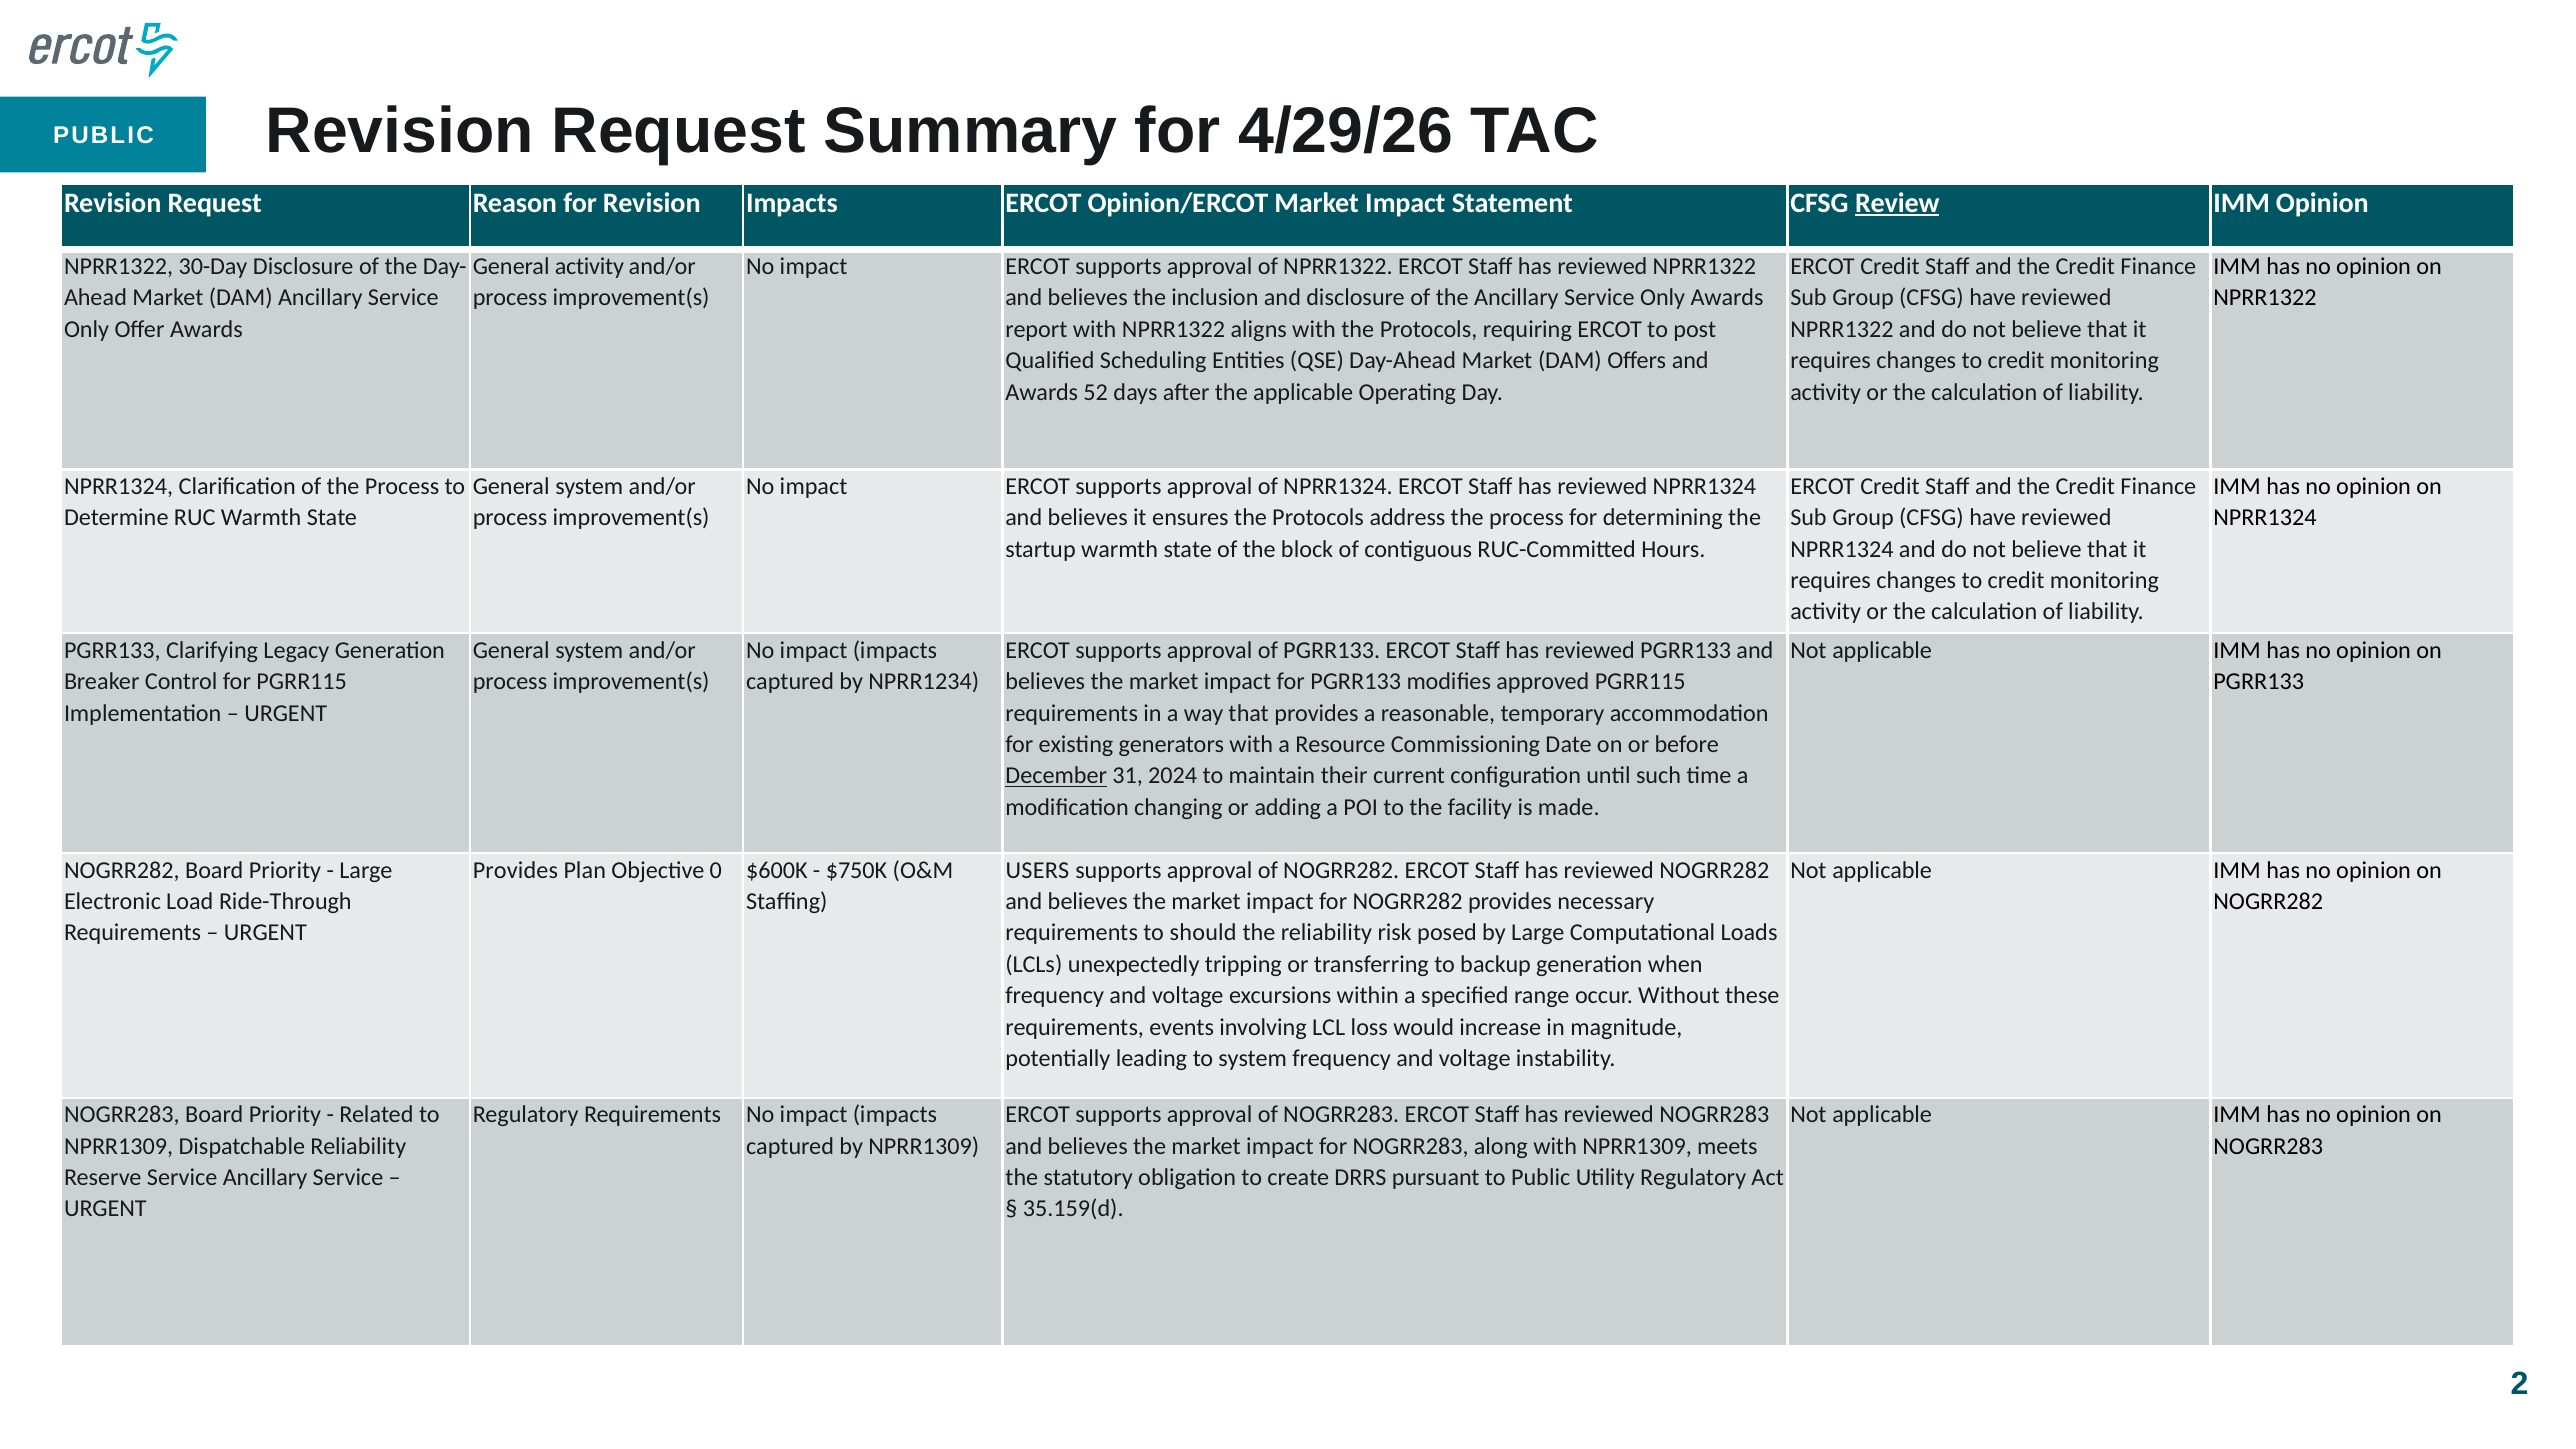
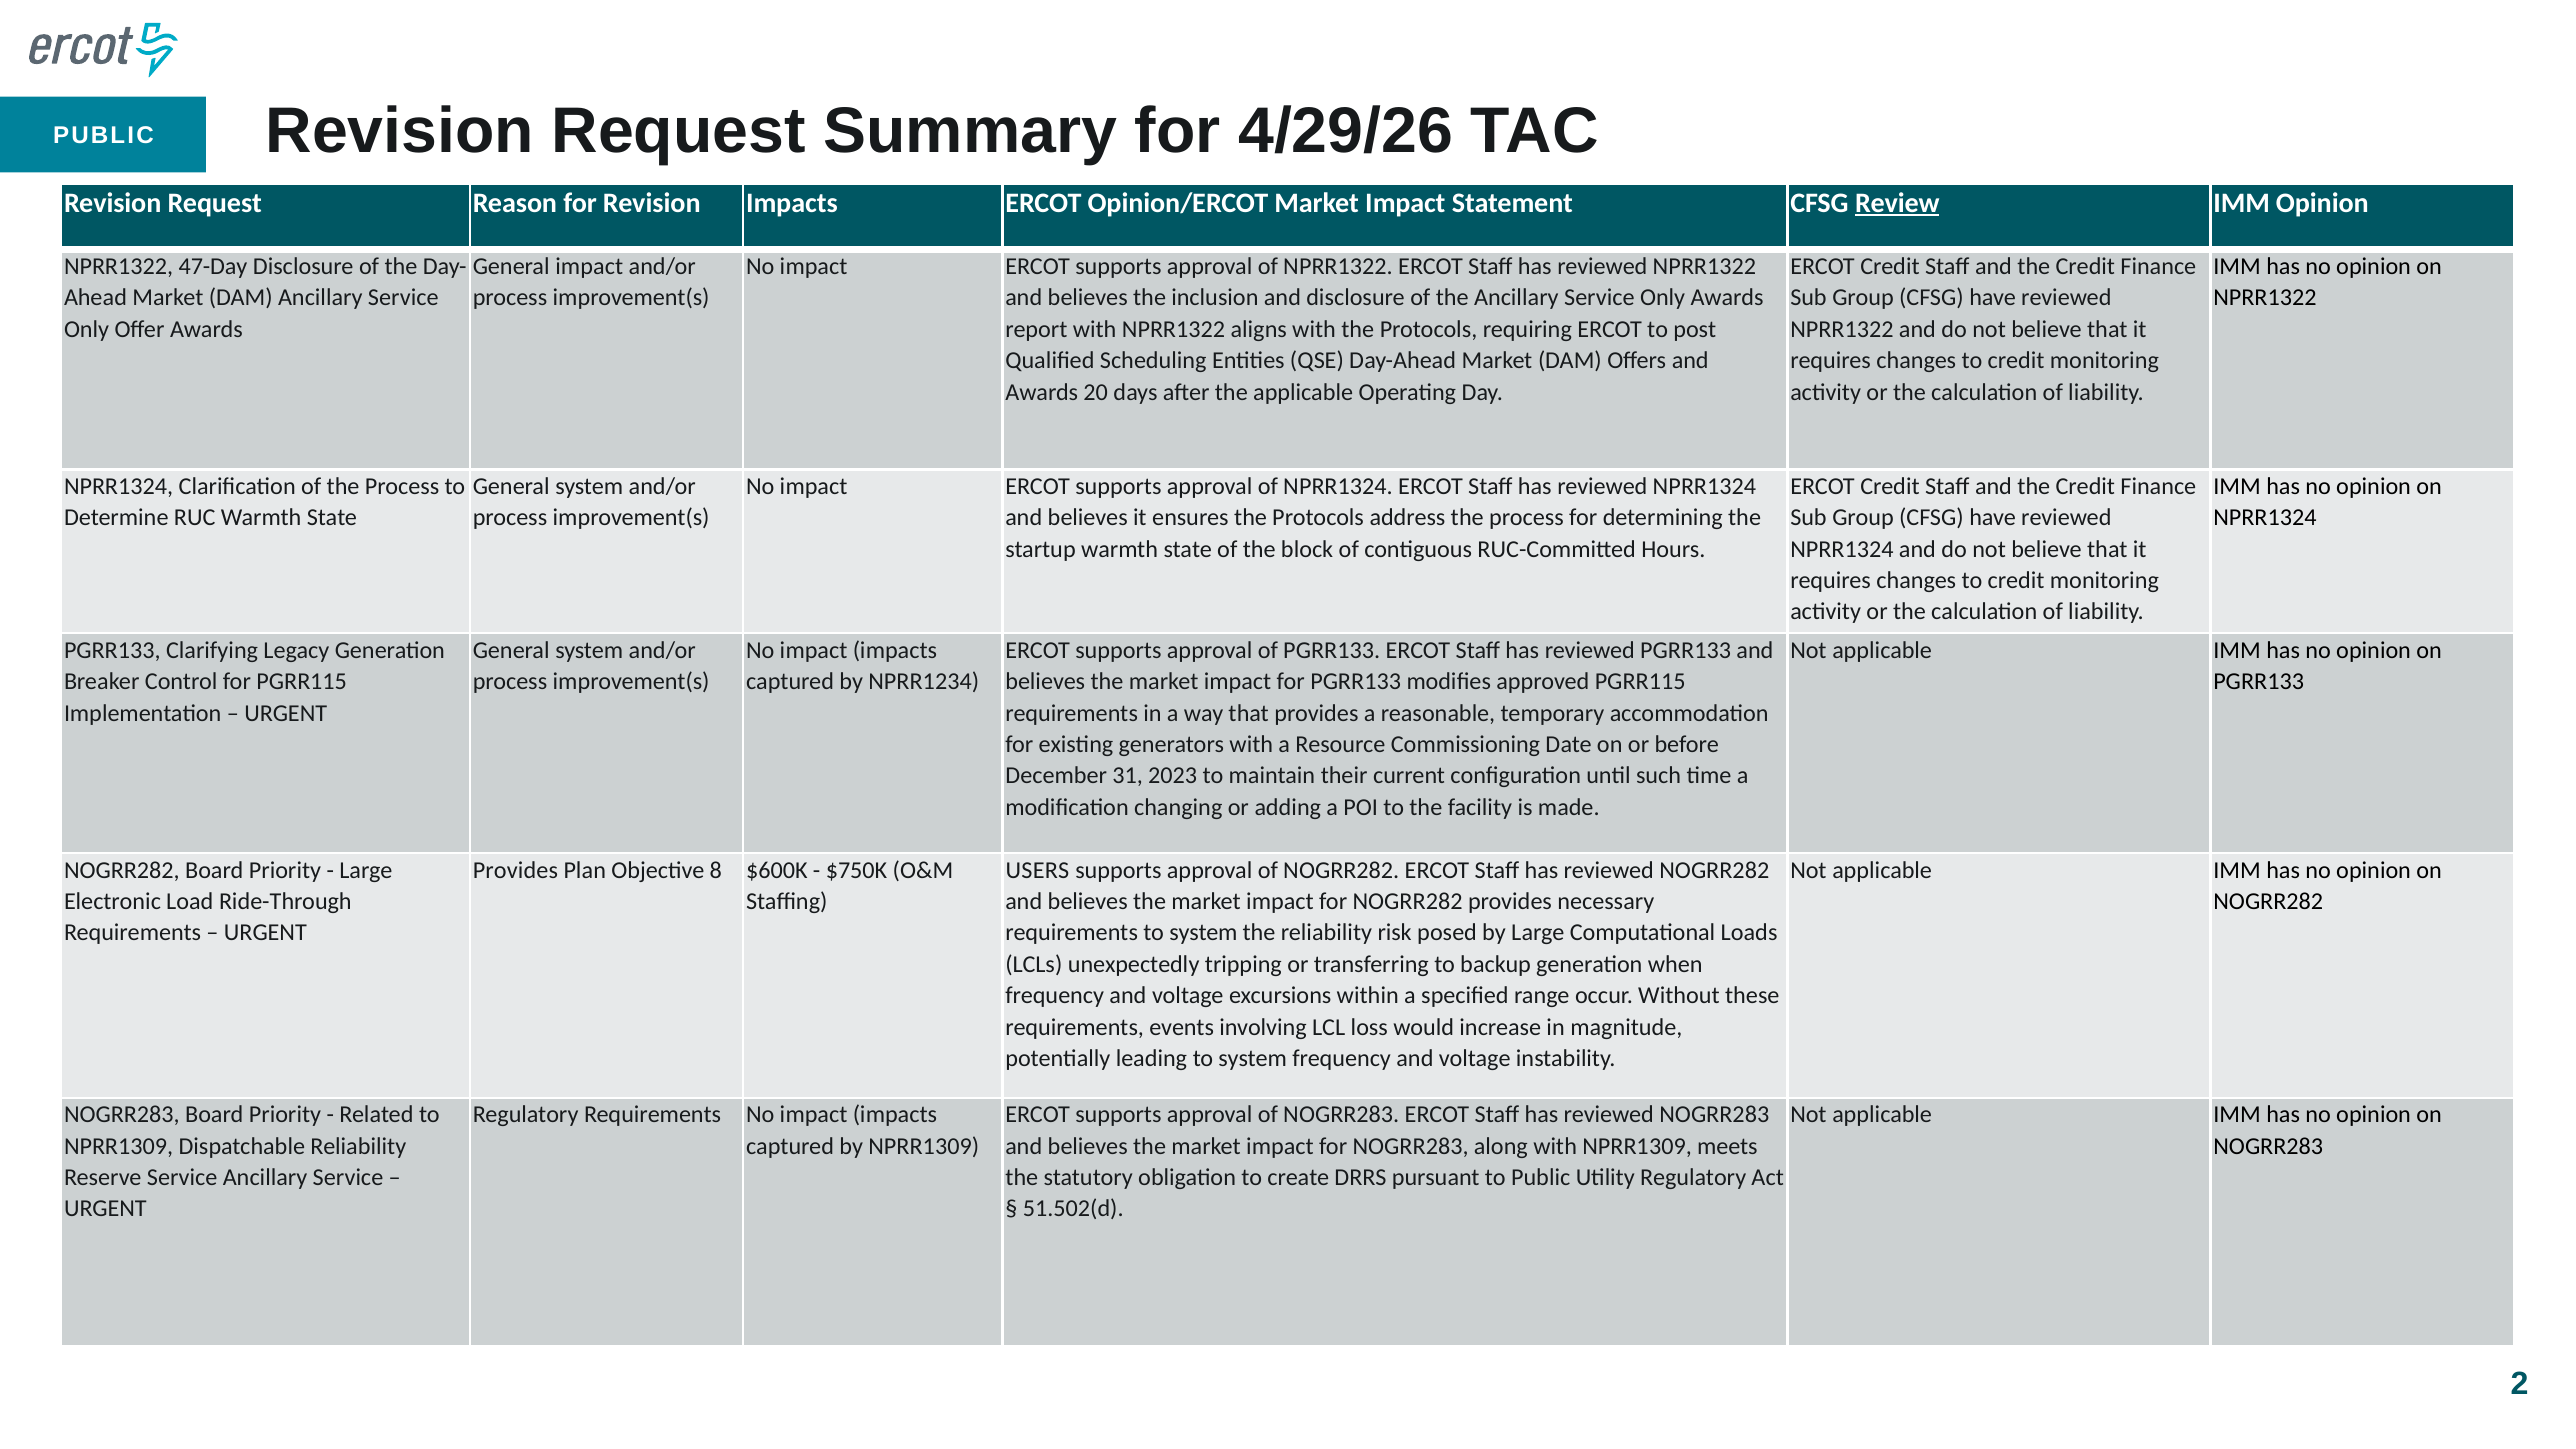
30-Day: 30-Day -> 47-Day (213, 266)
General activity: activity -> impact (589, 266)
52: 52 -> 20 (1096, 392)
December underline: present -> none (1056, 776)
2024: 2024 -> 2023 (1173, 776)
0: 0 -> 8 (716, 870)
requirements to should: should -> system (1203, 933)
35.159(d: 35.159(d -> 51.502(d (1073, 1209)
